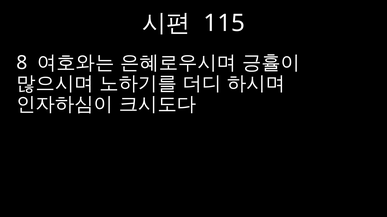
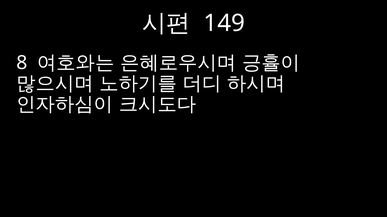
115: 115 -> 149 (224, 23)
